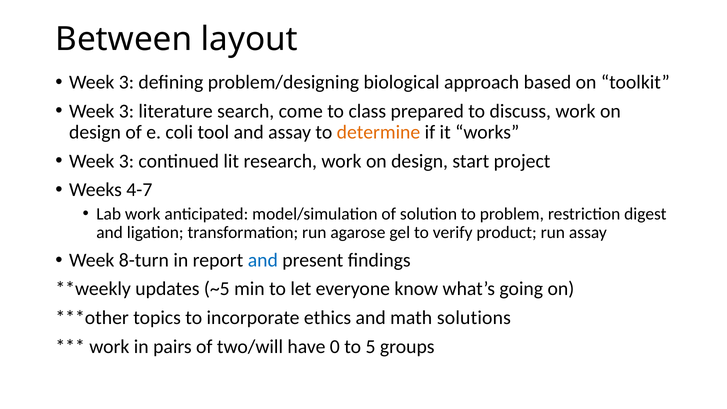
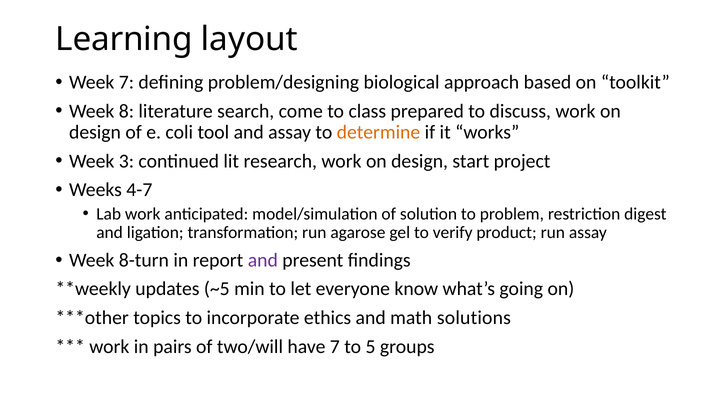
Between: Between -> Learning (124, 39)
3: 3 -> 7 (126, 82)
3: 3 -> 8 (126, 111)
and colour: blue -> purple (263, 260)
have 0: 0 -> 7 (335, 347)
